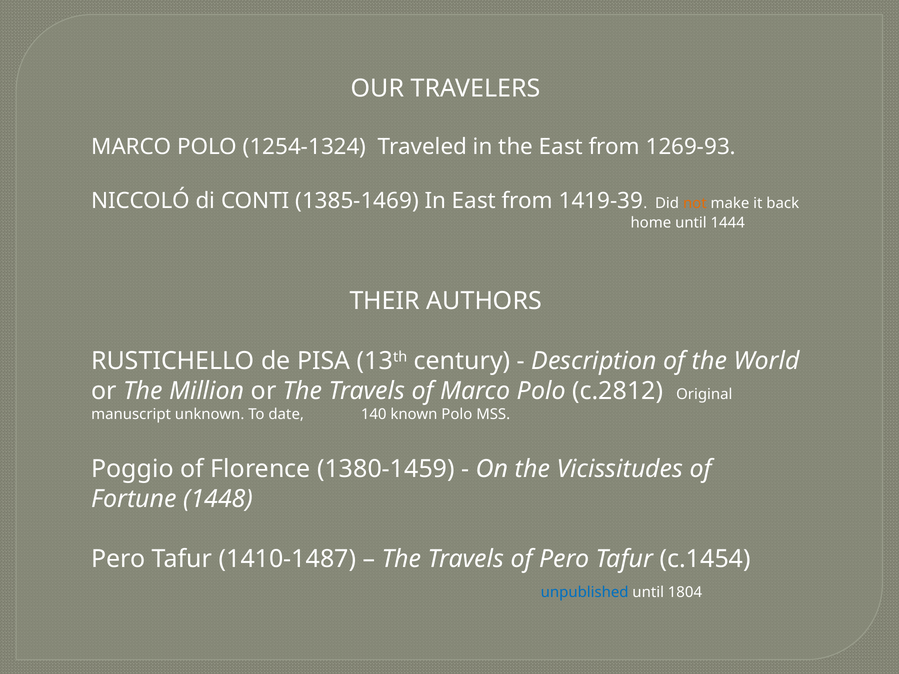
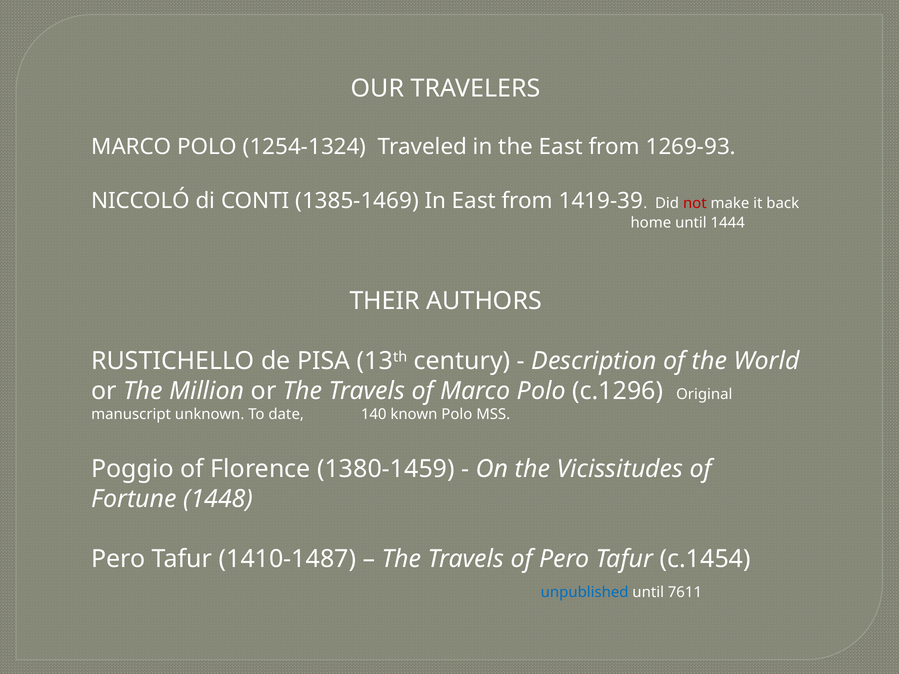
not colour: orange -> red (695, 203)
c.2812: c.2812 -> c.1296 (618, 391)
1804: 1804 -> 7611 (685, 592)
